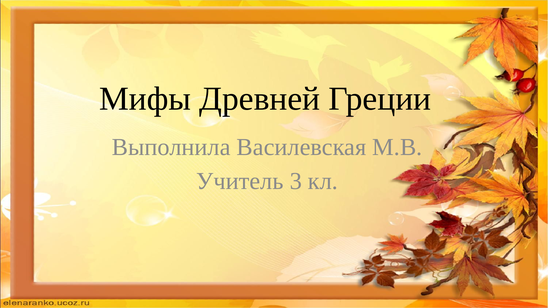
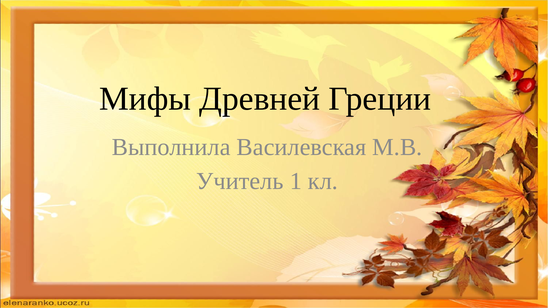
3: 3 -> 1 (296, 181)
